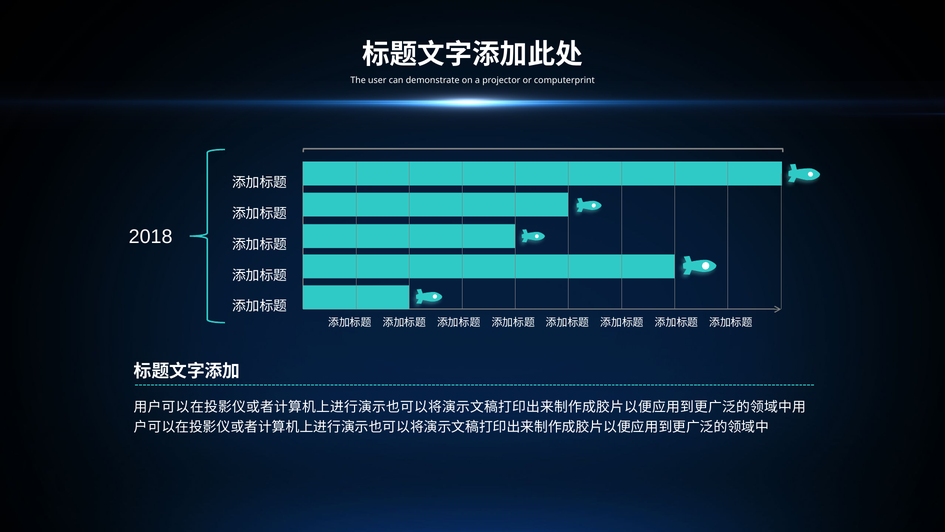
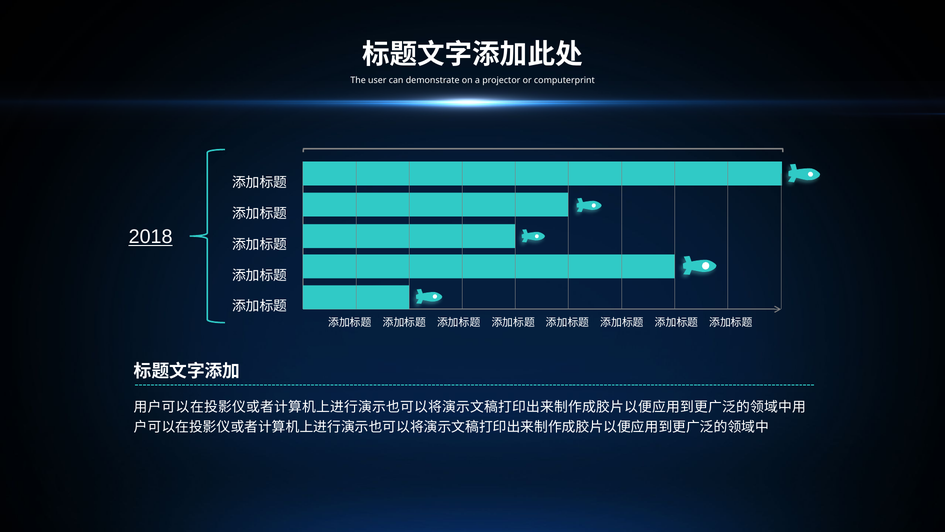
2018 underline: none -> present (151, 237)
